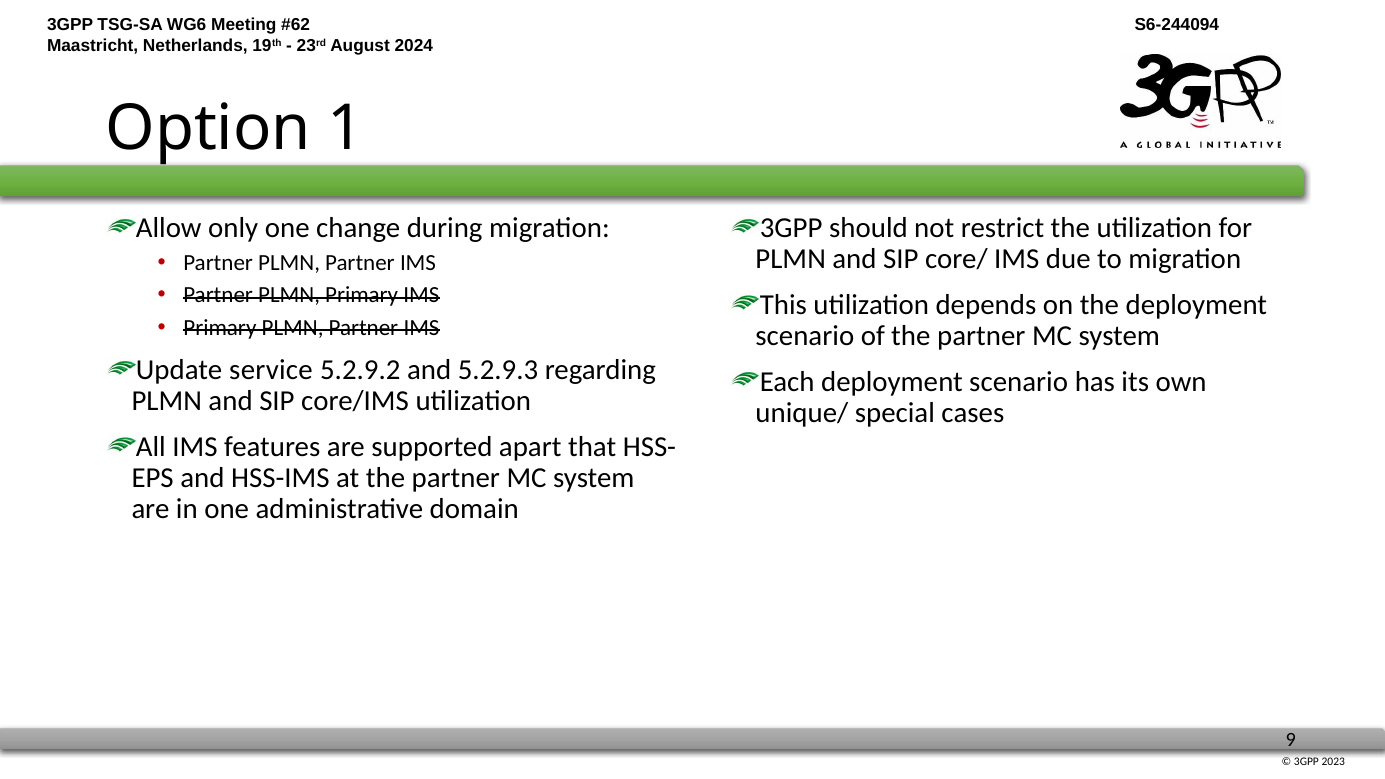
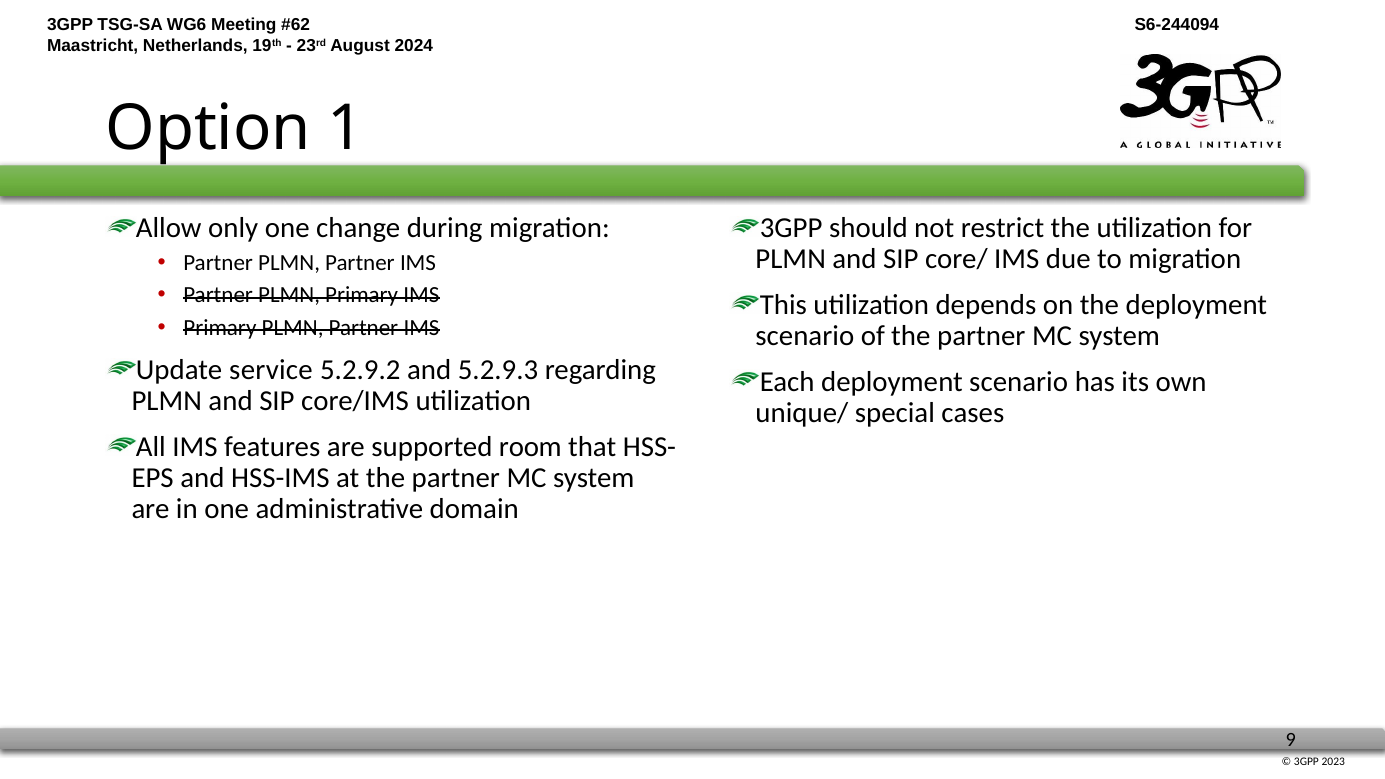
apart: apart -> room (530, 447)
